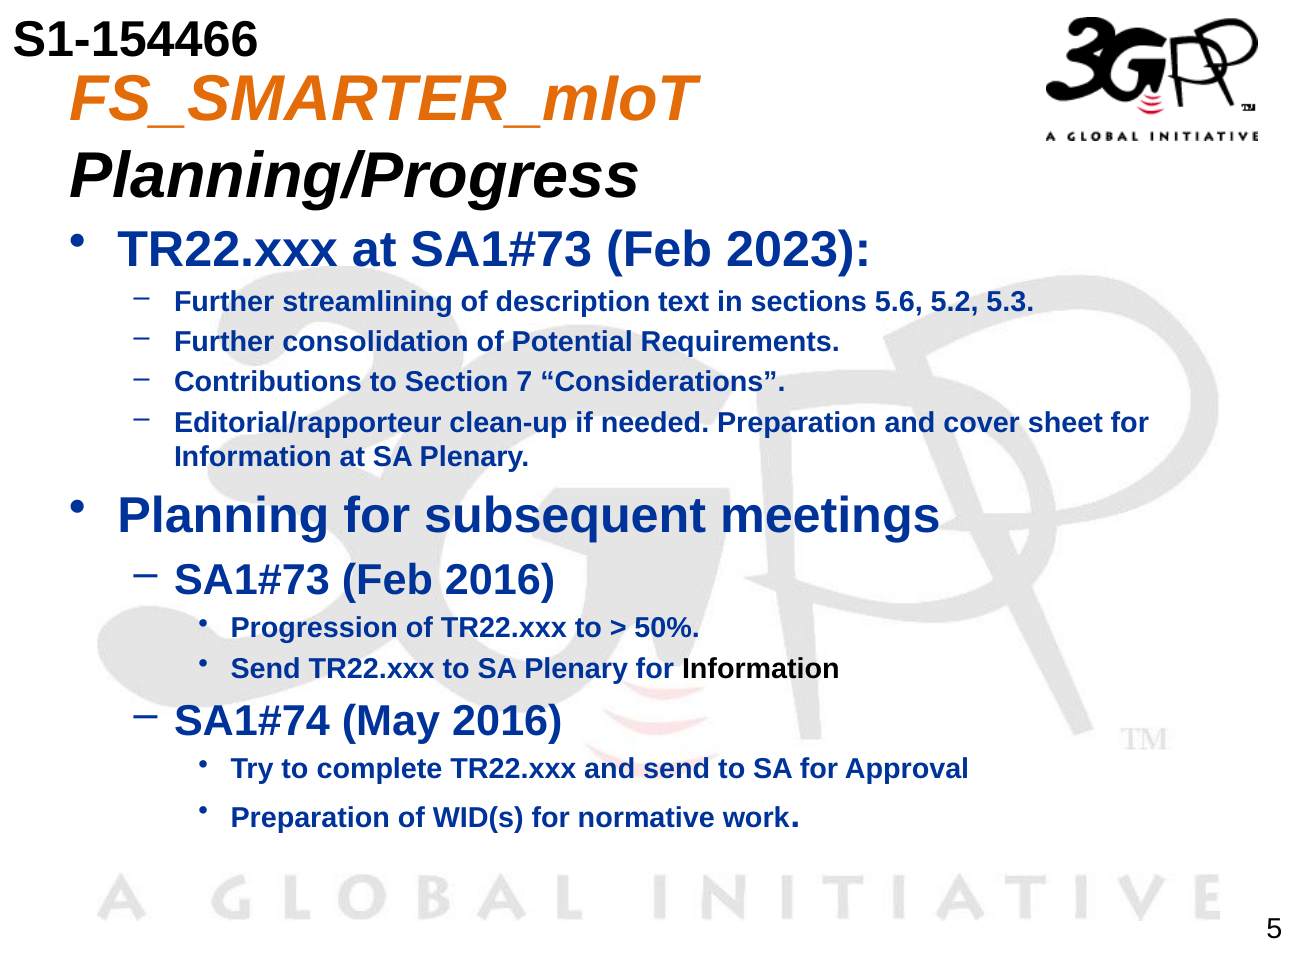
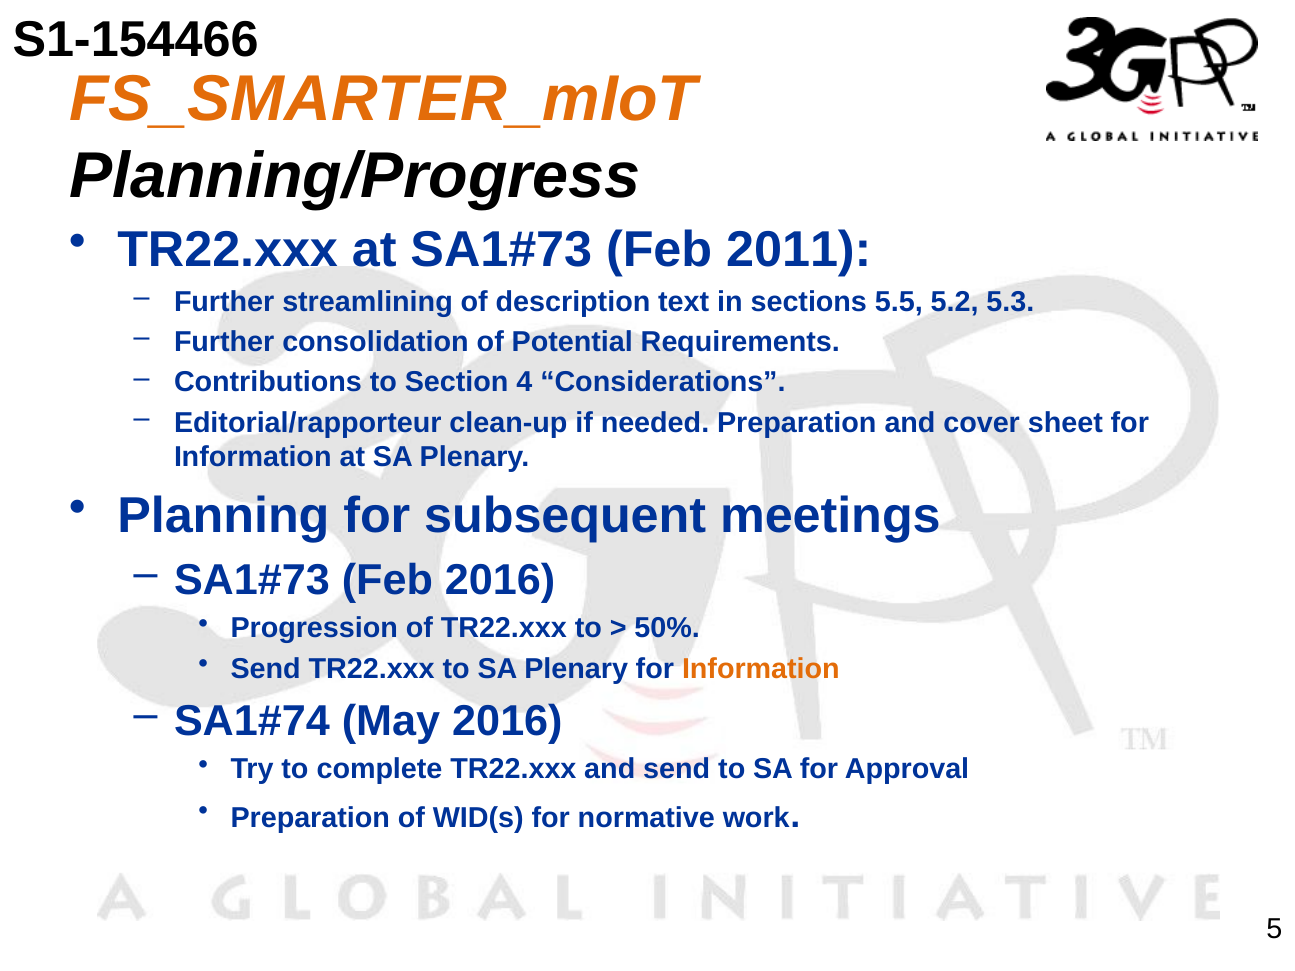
2023: 2023 -> 2011 (799, 250)
5.6: 5.6 -> 5.5 (899, 302)
7: 7 -> 4 (524, 382)
Information colour: black -> orange (761, 669)
